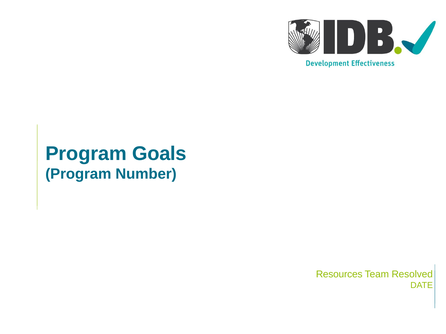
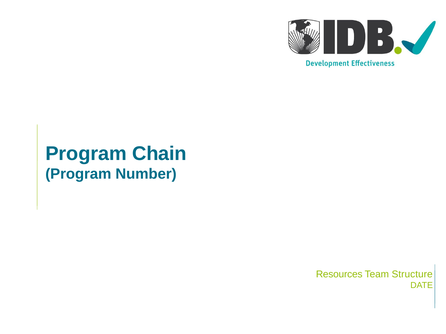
Goals: Goals -> Chain (159, 154)
Resolved: Resolved -> Structure (412, 275)
